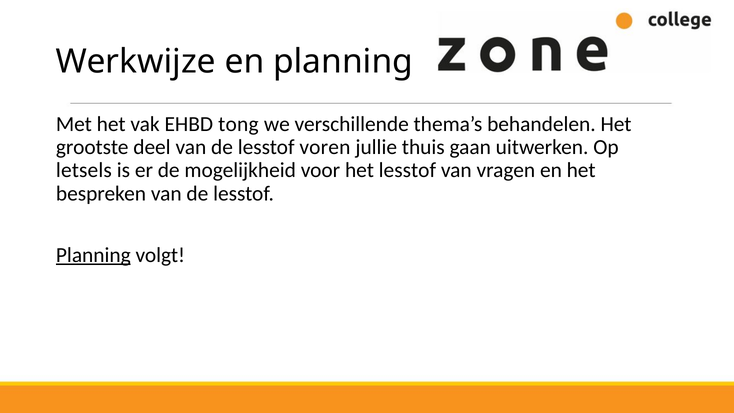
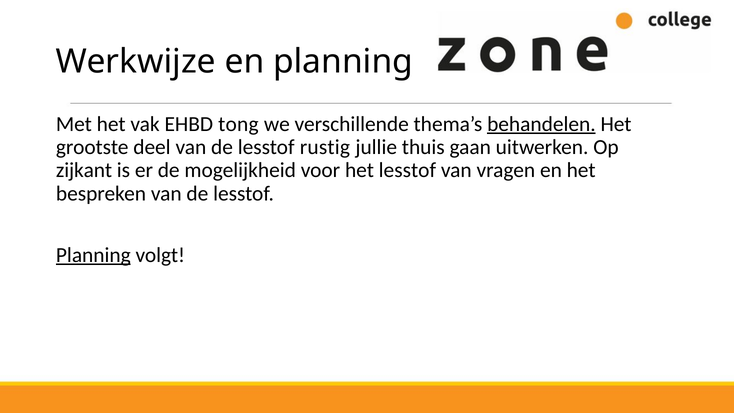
behandelen underline: none -> present (541, 124)
voren: voren -> rustig (325, 147)
letsels: letsels -> zijkant (84, 170)
